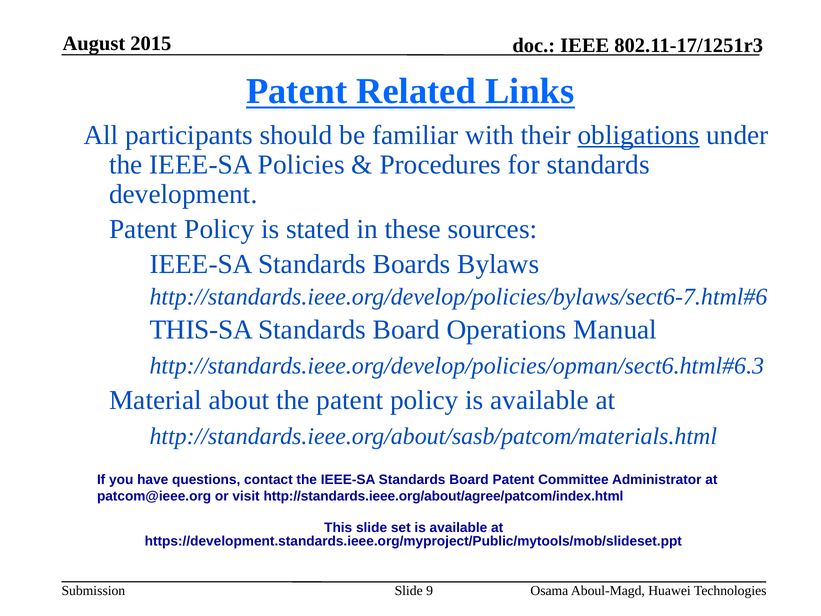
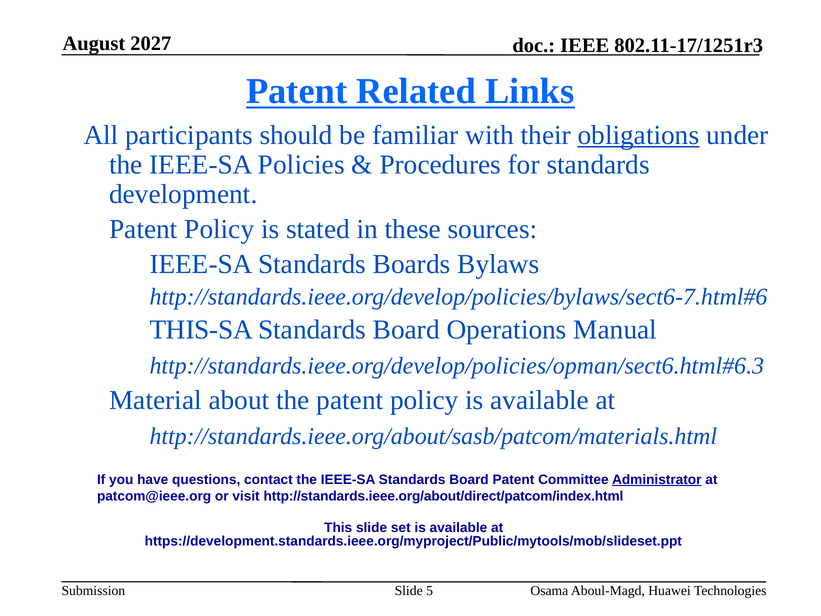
2015: 2015 -> 2027 (151, 44)
Administrator underline: none -> present (657, 479)
http://standards.ieee.org/about/agree/patcom/index.html: http://standards.ieee.org/about/agree/patcom/index.html -> http://standards.ieee.org/about/direct/patcom/index.html (443, 496)
9: 9 -> 5 (430, 591)
